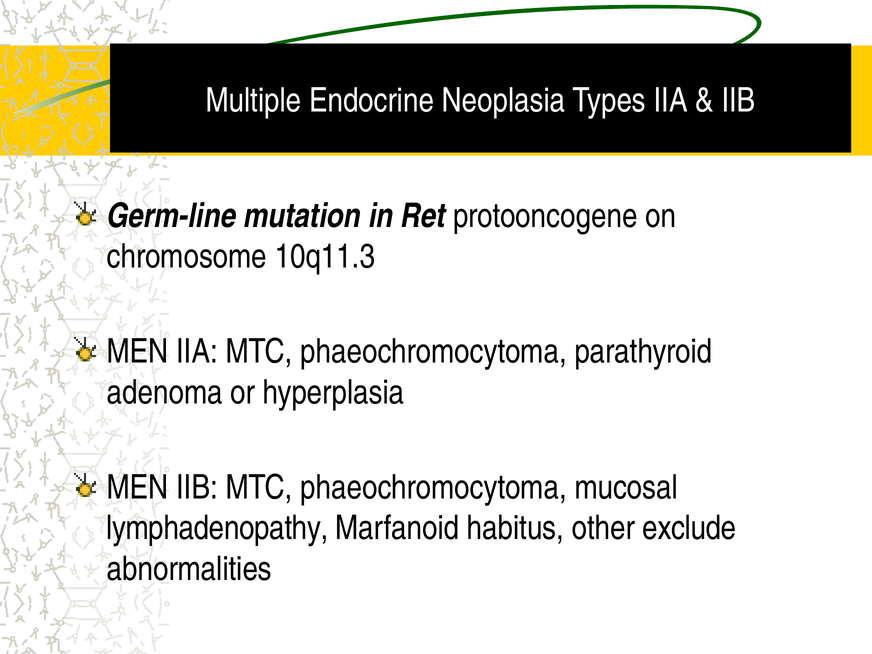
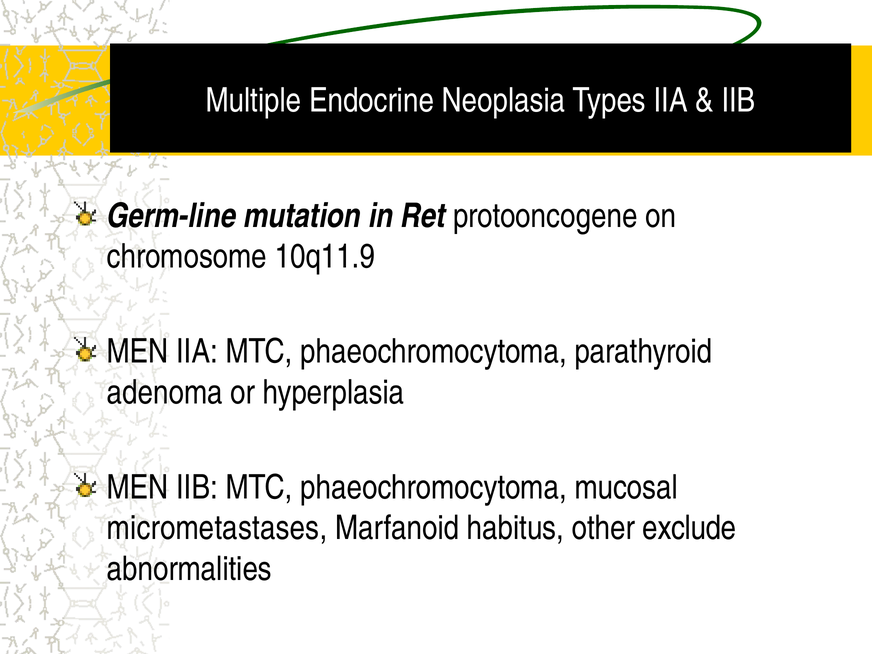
10q11.3: 10q11.3 -> 10q11.9 (325, 257)
lymphadenopathy: lymphadenopathy -> micrometastases (217, 528)
